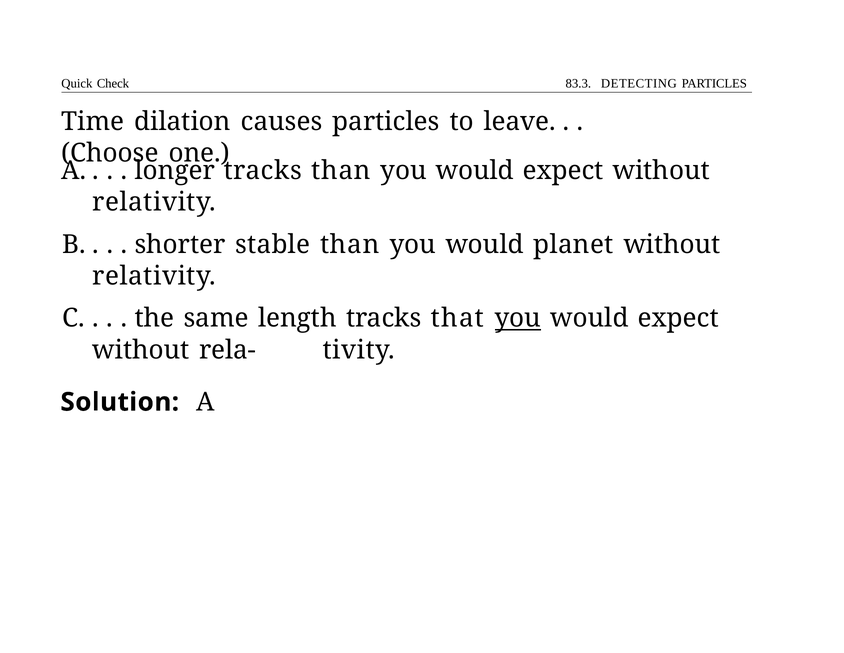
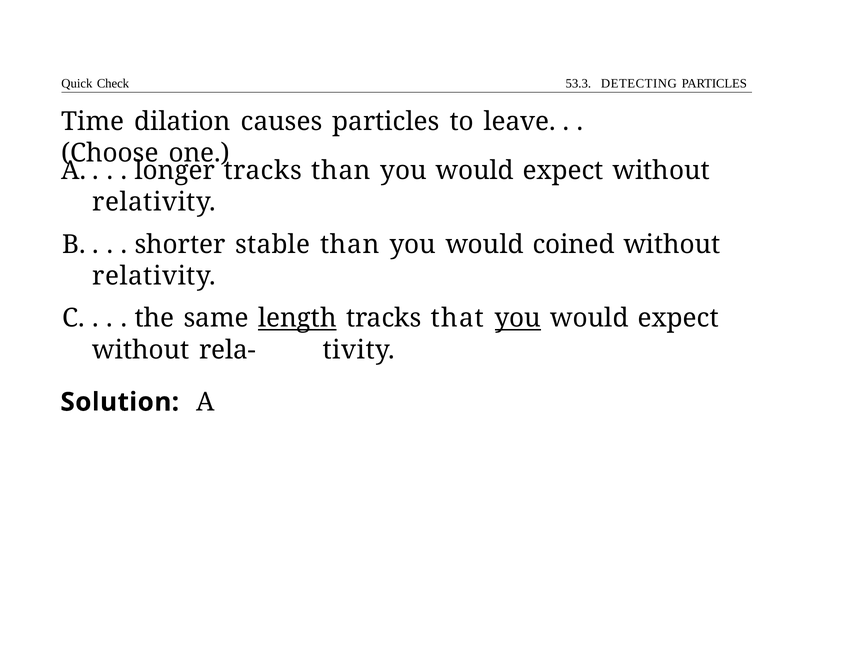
83.3: 83.3 -> 53.3 (578, 83)
planet: planet -> coined (574, 244)
length underline: none -> present (297, 318)
